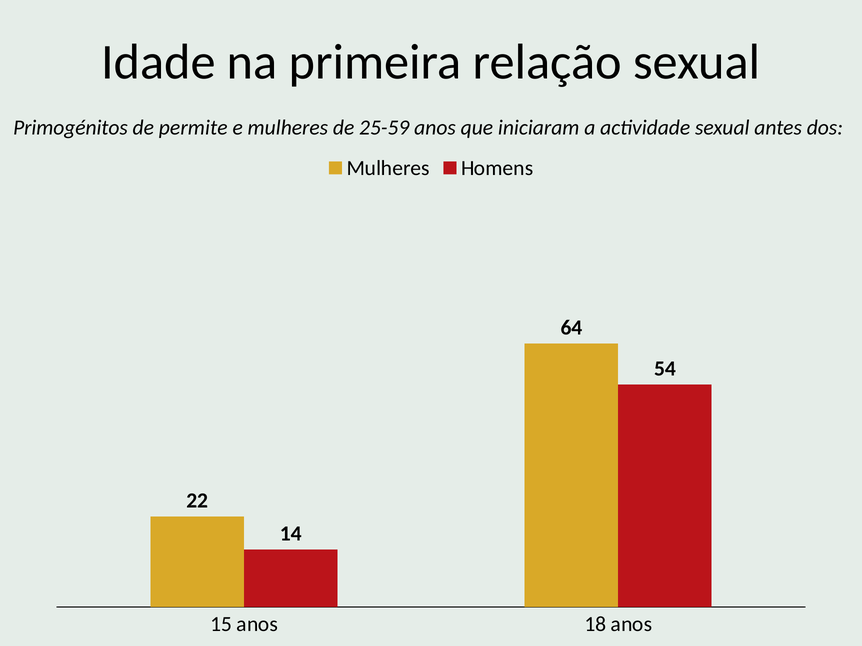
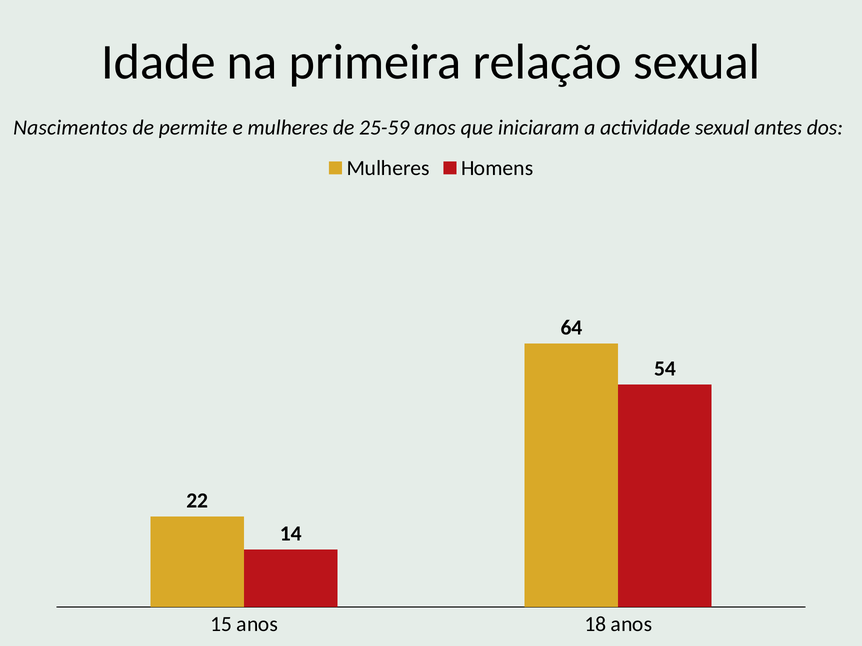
Primogénitos: Primogénitos -> Nascimentos (70, 128)
